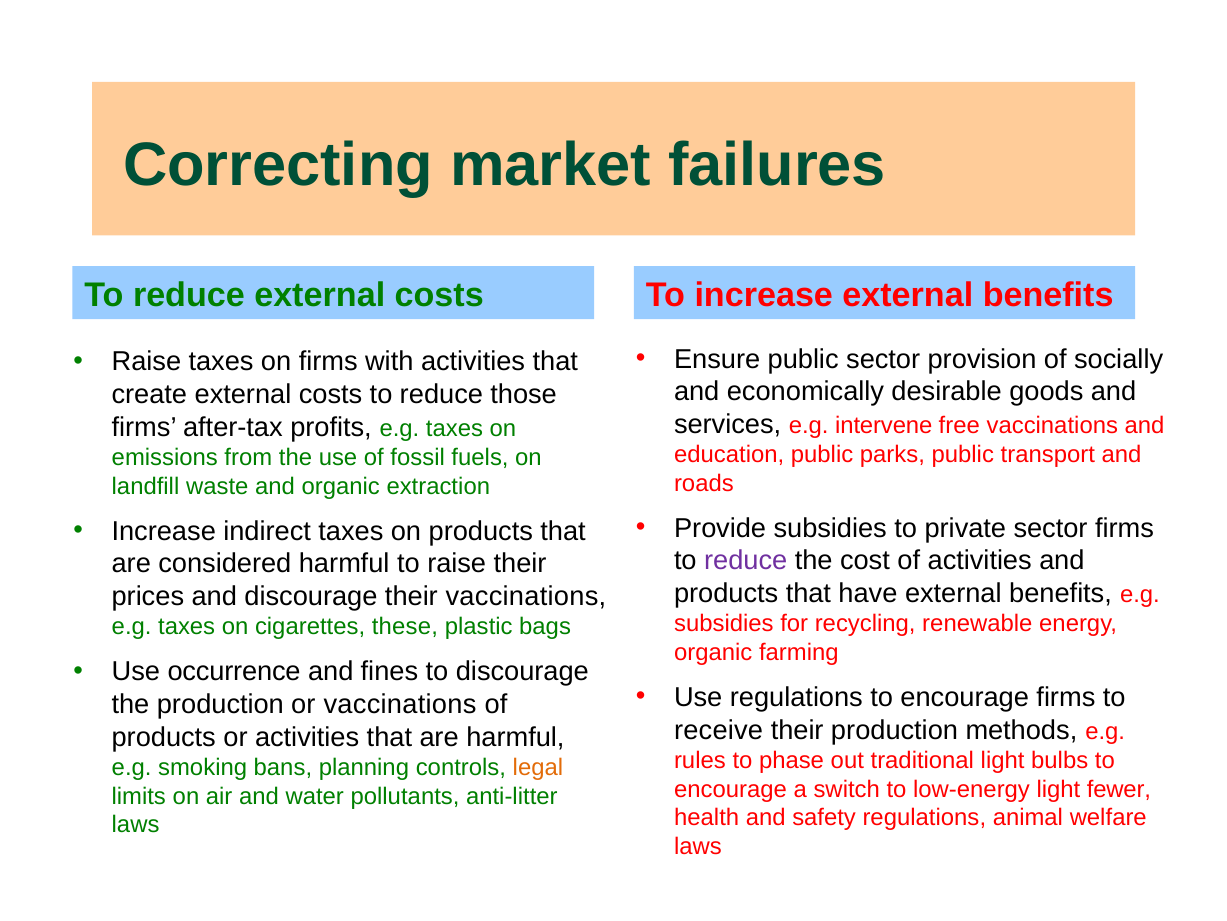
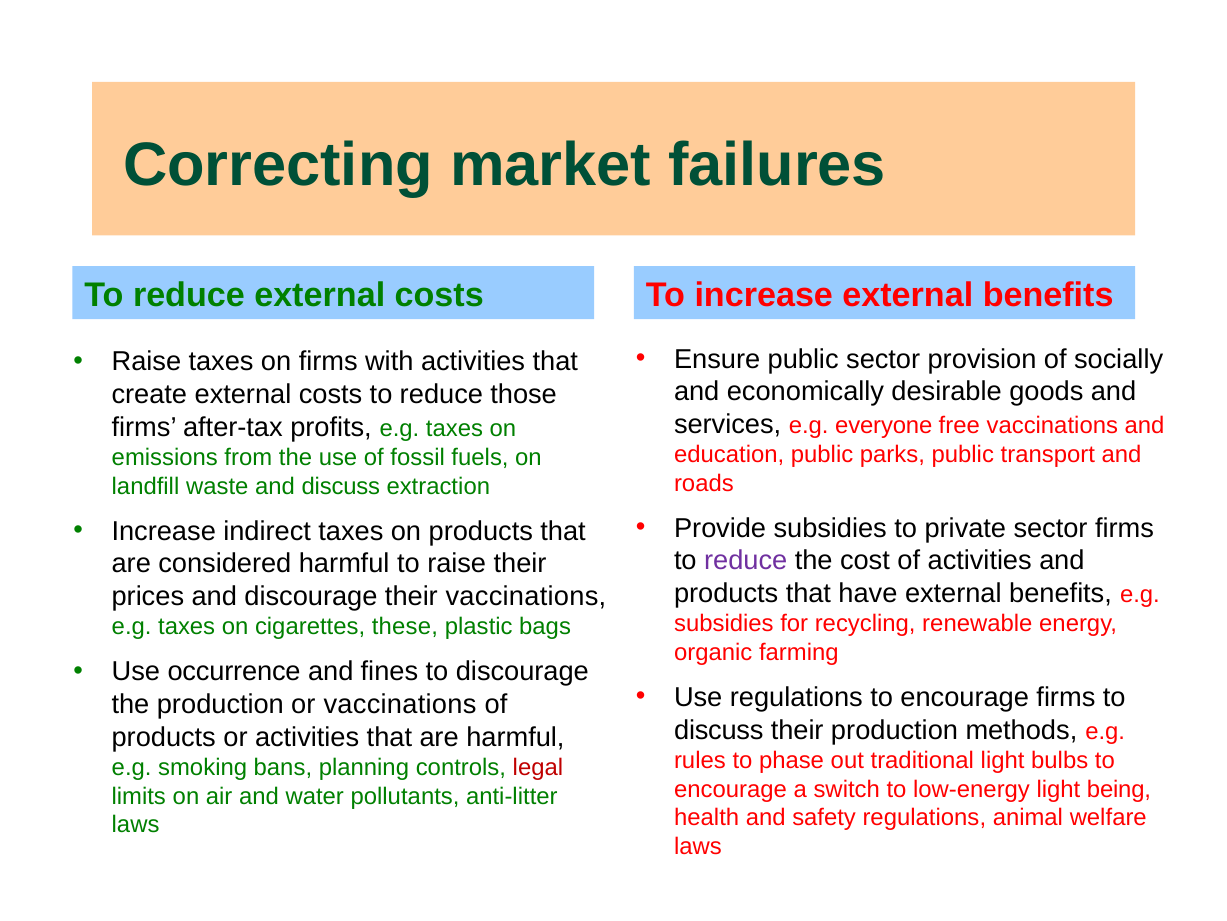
intervene: intervene -> everyone (884, 425)
and organic: organic -> discuss (341, 486)
receive: receive -> discuss (719, 729)
legal colour: orange -> red (538, 767)
fewer: fewer -> being (1119, 789)
